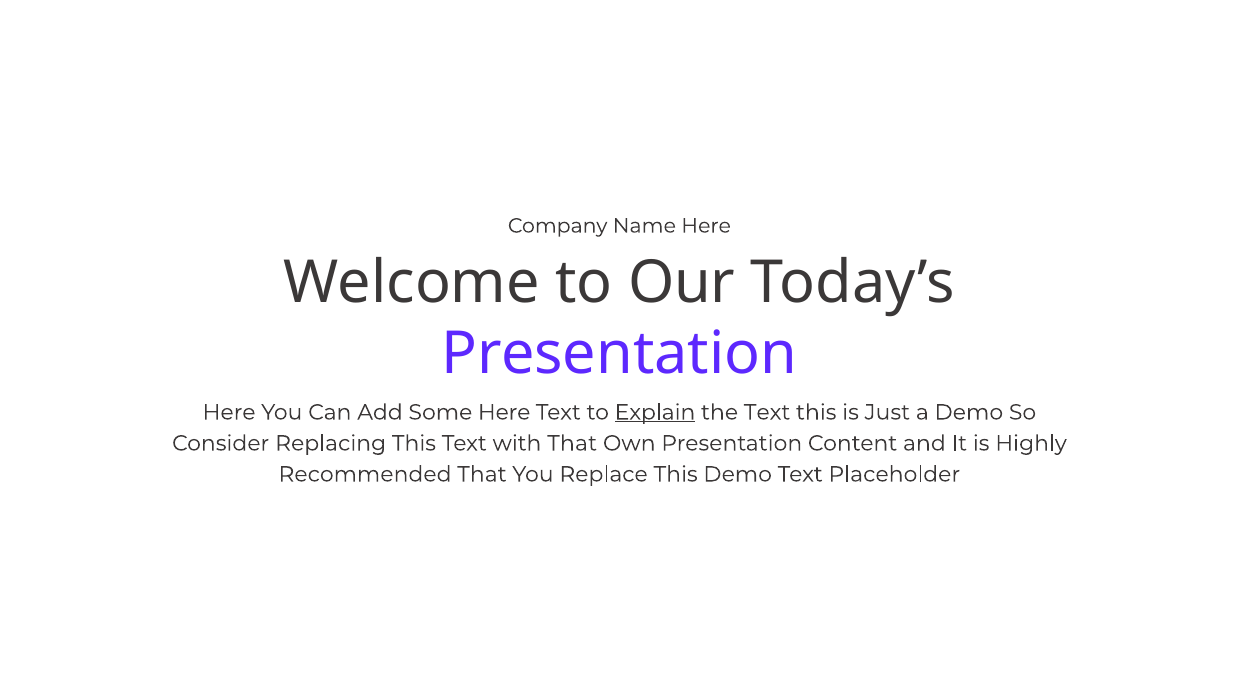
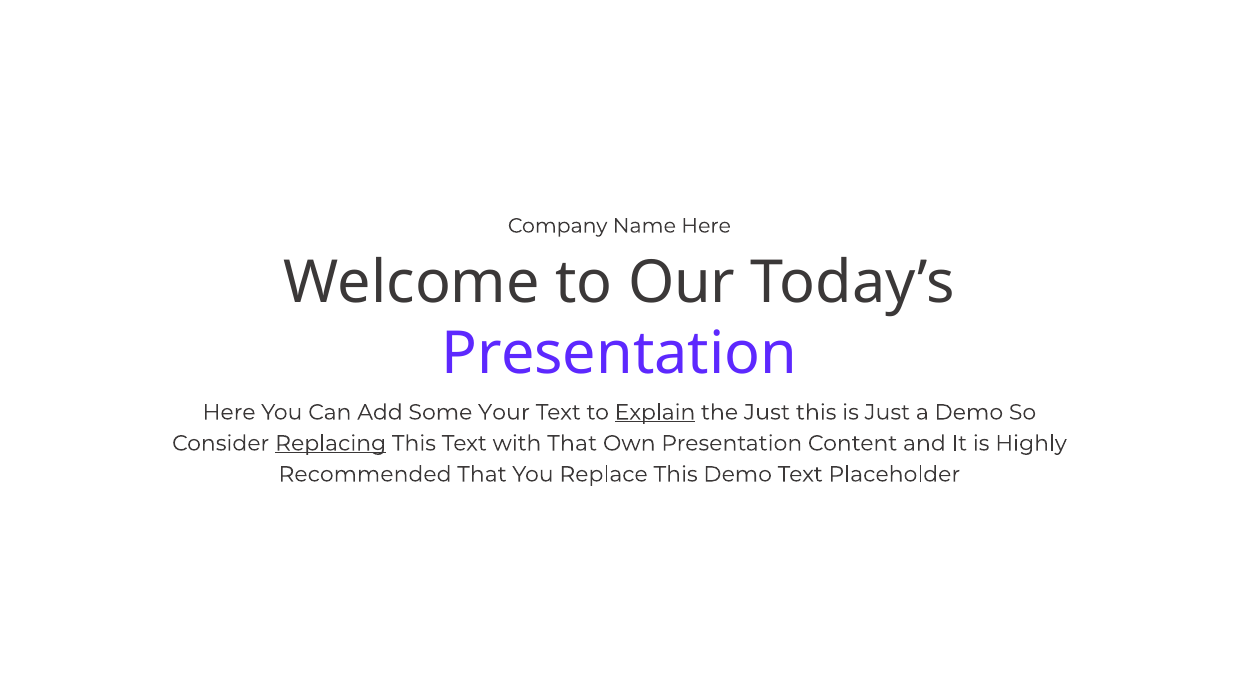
Some Here: Here -> Your (504, 412)
the Text: Text -> Just (767, 412)
Replacing underline: none -> present (331, 443)
